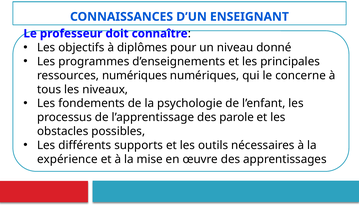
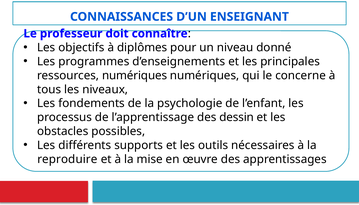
parole: parole -> dessin (237, 117)
expérience: expérience -> reproduire (67, 159)
